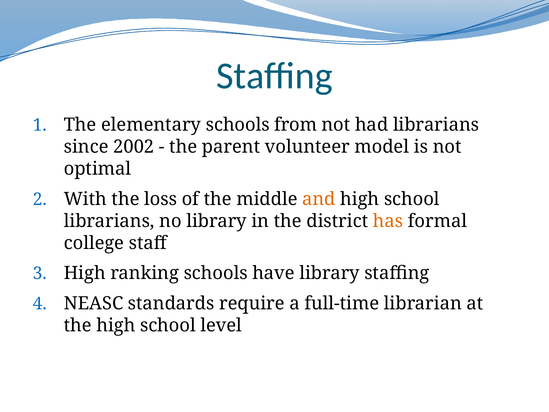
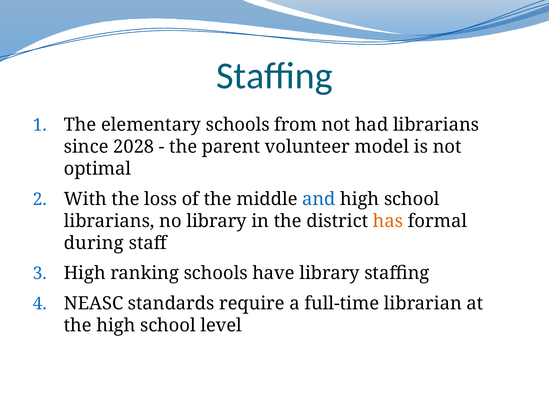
2002: 2002 -> 2028 (134, 147)
and colour: orange -> blue (319, 199)
college: college -> during (94, 243)
